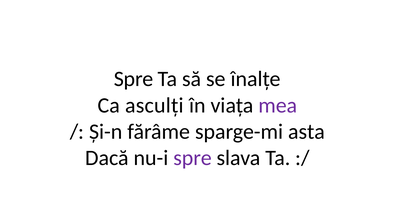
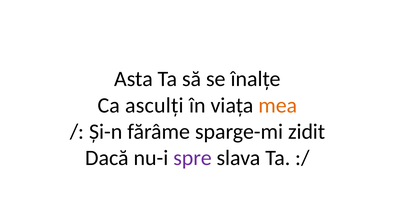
Spre: Spre -> Asta (134, 79)
mea colour: purple -> orange (278, 105)
asta: asta -> zidit (307, 132)
